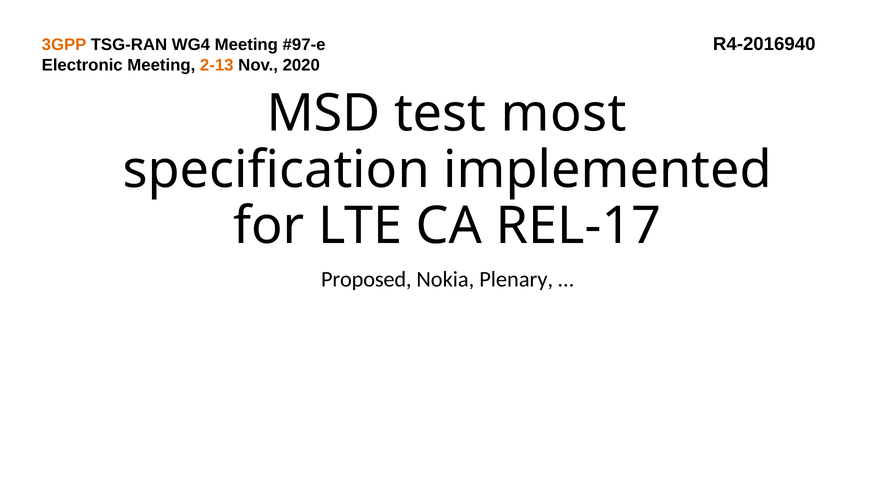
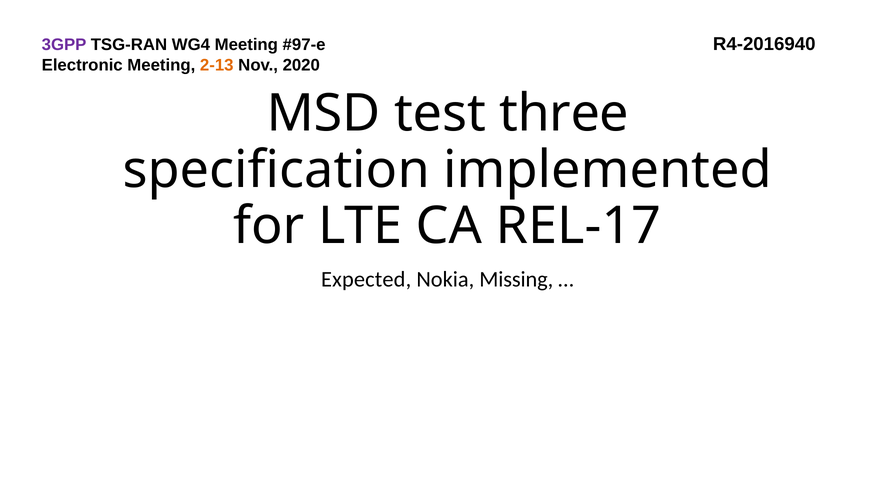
3GPP colour: orange -> purple (64, 45)
most: most -> three (564, 114)
Proposed: Proposed -> Expected (366, 280)
Plenary: Plenary -> Missing (516, 280)
